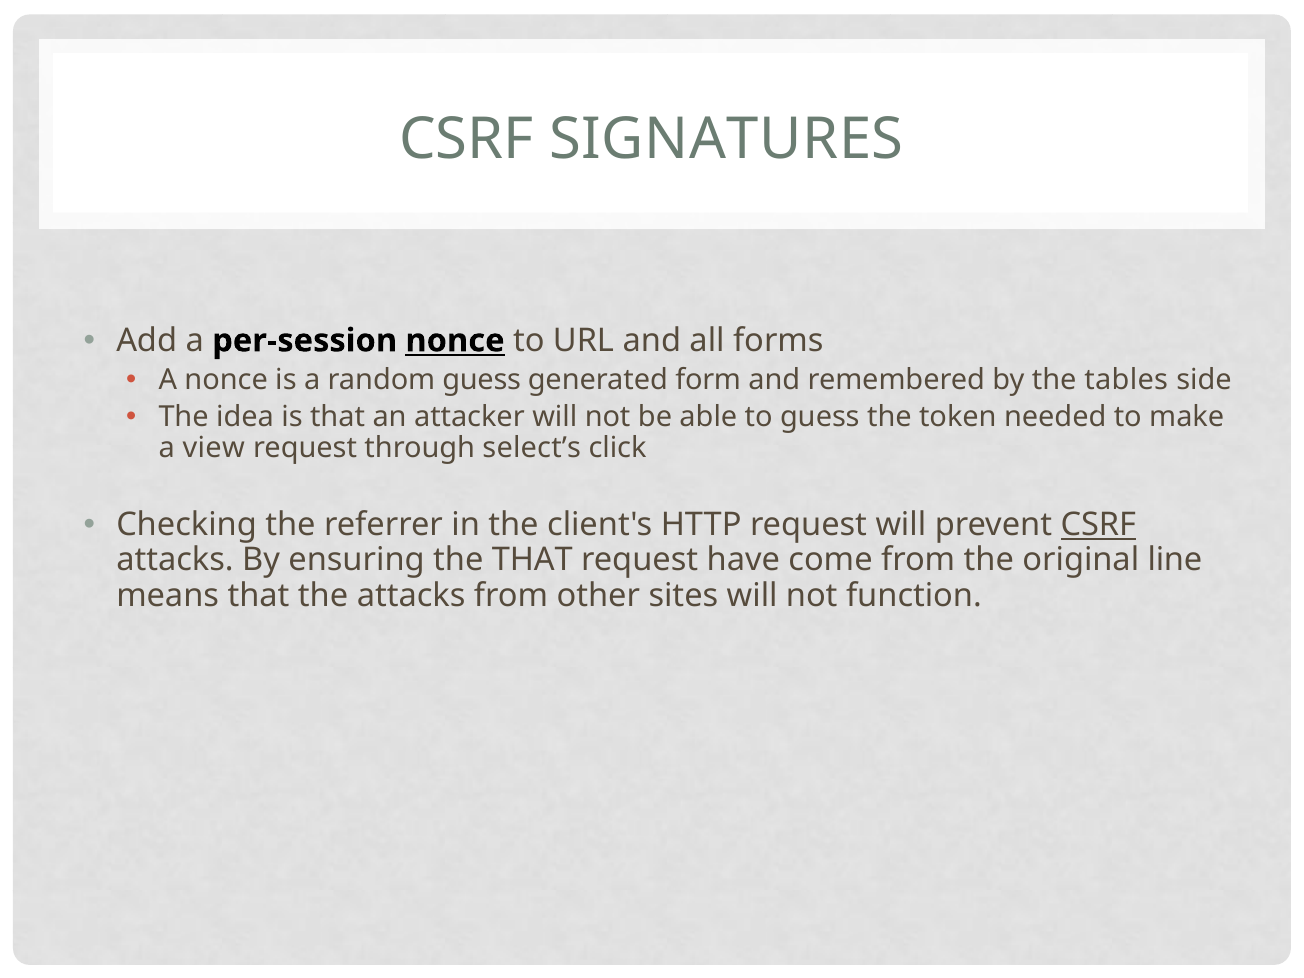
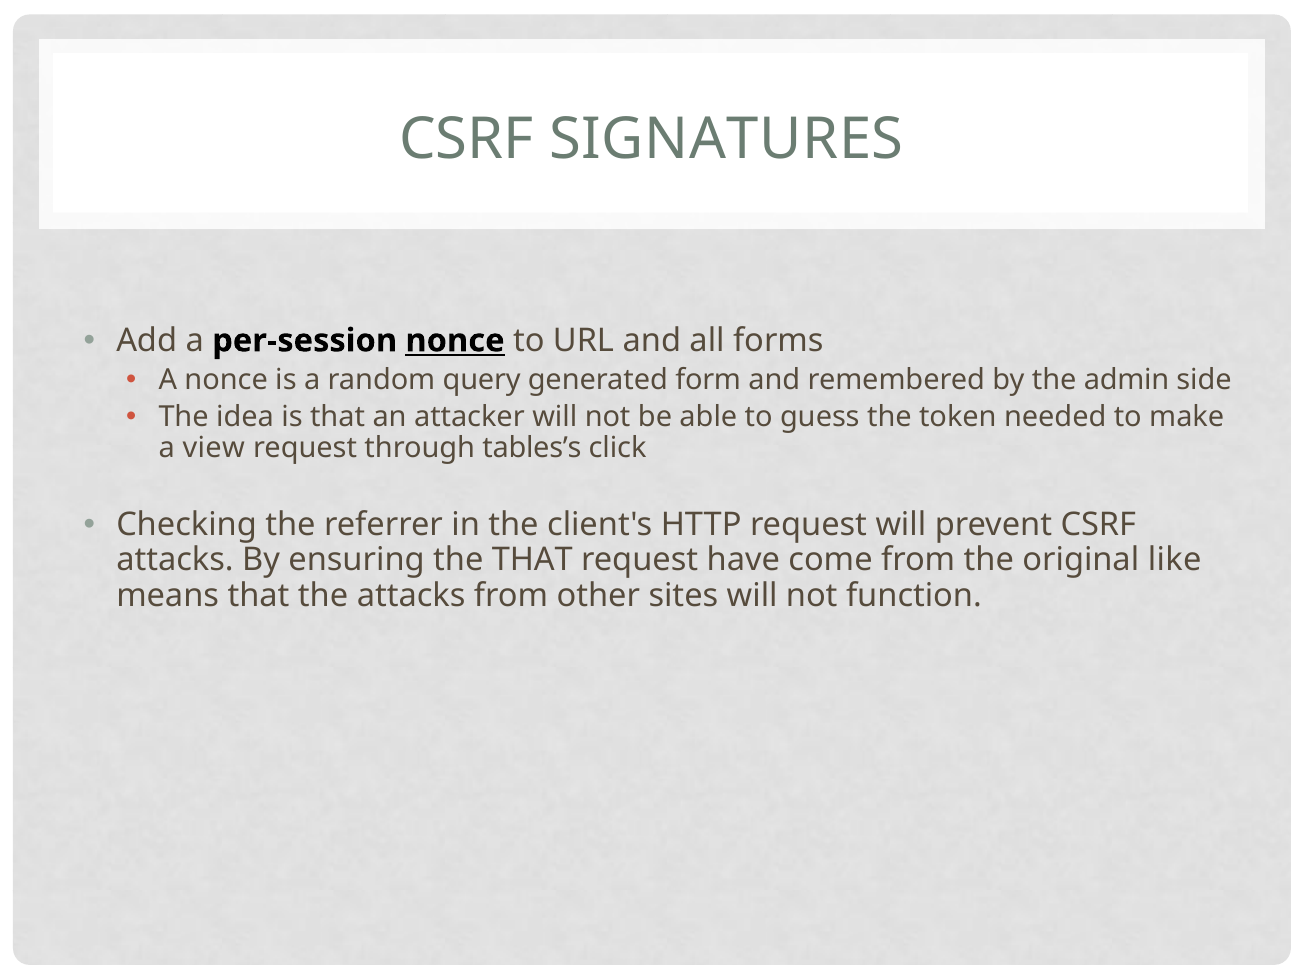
random guess: guess -> query (482, 380)
tables: tables -> admin (1127, 380)
select’s: select’s -> tables’s (532, 448)
CSRF underline: present -> none (1098, 525)
line: line -> like (1175, 560)
